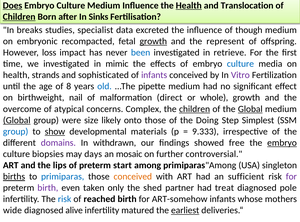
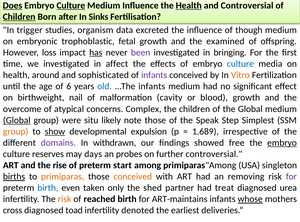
Culture underline: none -> present (71, 5)
and Translocation: Translocation -> Controversial (247, 5)
breaks: breaks -> trigger (30, 30)
specialist: specialist -> organism (95, 30)
recompacted: recompacted -> trophoblastic (88, 41)
growth underline: present -> none (153, 41)
represent: represent -> examined (225, 41)
has underline: none -> present (96, 53)
been colour: blue -> purple (141, 53)
retrieve: retrieve -> bringing (230, 53)
mimic: mimic -> affect (117, 64)
strands: strands -> around (46, 75)
Vitro colour: purple -> orange (240, 75)
8: 8 -> 6 (69, 86)
...The pipette: pipette -> infants (152, 86)
direct: direct -> cavity (170, 98)
whole: whole -> blood (214, 98)
children underline: present -> none (195, 109)
Global underline: present -> none (250, 109)
size: size -> situ (91, 120)
onto: onto -> note (133, 120)
Doing: Doing -> Speak (207, 120)
group colour: blue -> orange (16, 132)
materials: materials -> expulsion (149, 132)
9.333: 9.333 -> 1.689 (205, 132)
biopsies: biopsies -> reserves (48, 154)
mosaic: mosaic -> probes (129, 154)
lips: lips -> rise (60, 165)
primiparas colour: blue -> orange (63, 177)
sufficient: sufficient -> removing (246, 177)
birth colour: purple -> blue (48, 188)
pole: pole -> urea (288, 188)
risk colour: blue -> orange (65, 199)
ART-somehow: ART-somehow -> ART-maintains (180, 199)
whose underline: none -> present (250, 199)
wide: wide -> cross (13, 211)
alive: alive -> toad (74, 211)
matured: matured -> denoted (138, 211)
earliest underline: present -> none (185, 211)
